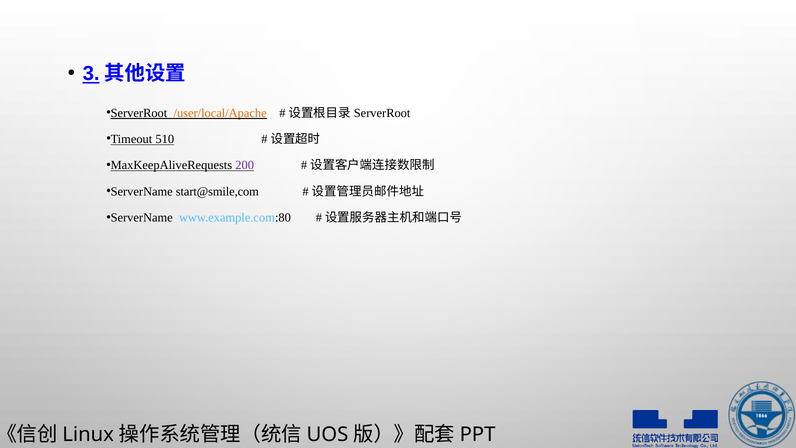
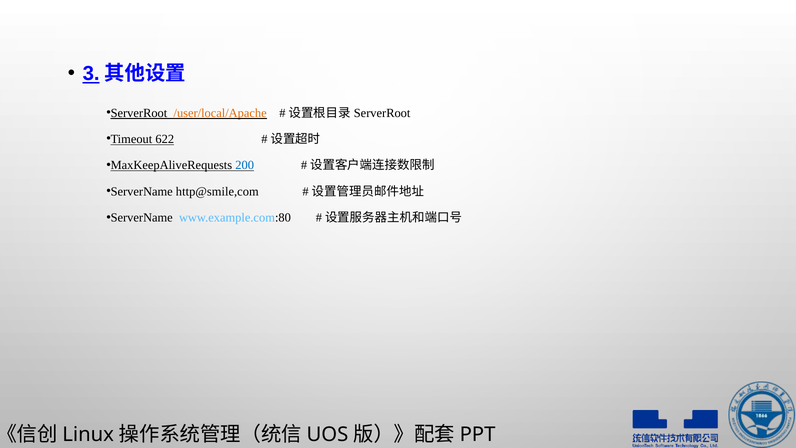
510: 510 -> 622 (165, 139)
200 colour: purple -> blue (245, 165)
start@smile,com: start@smile,com -> http@smile,com (217, 191)
